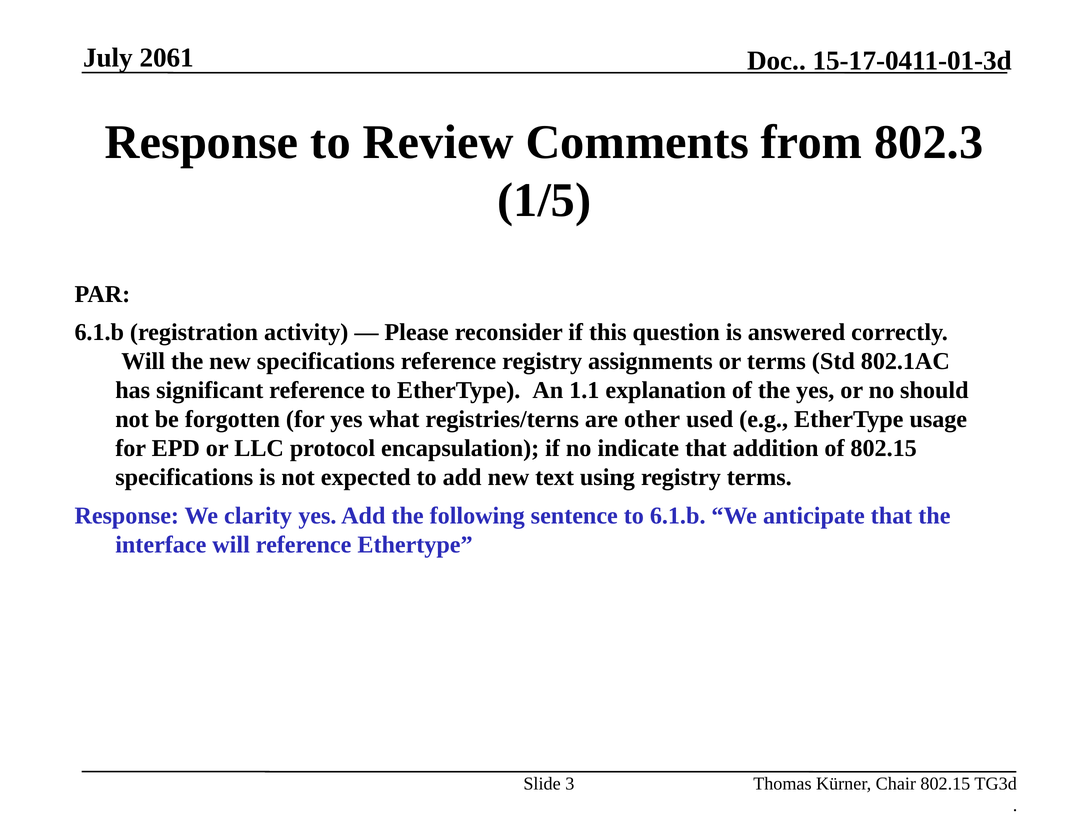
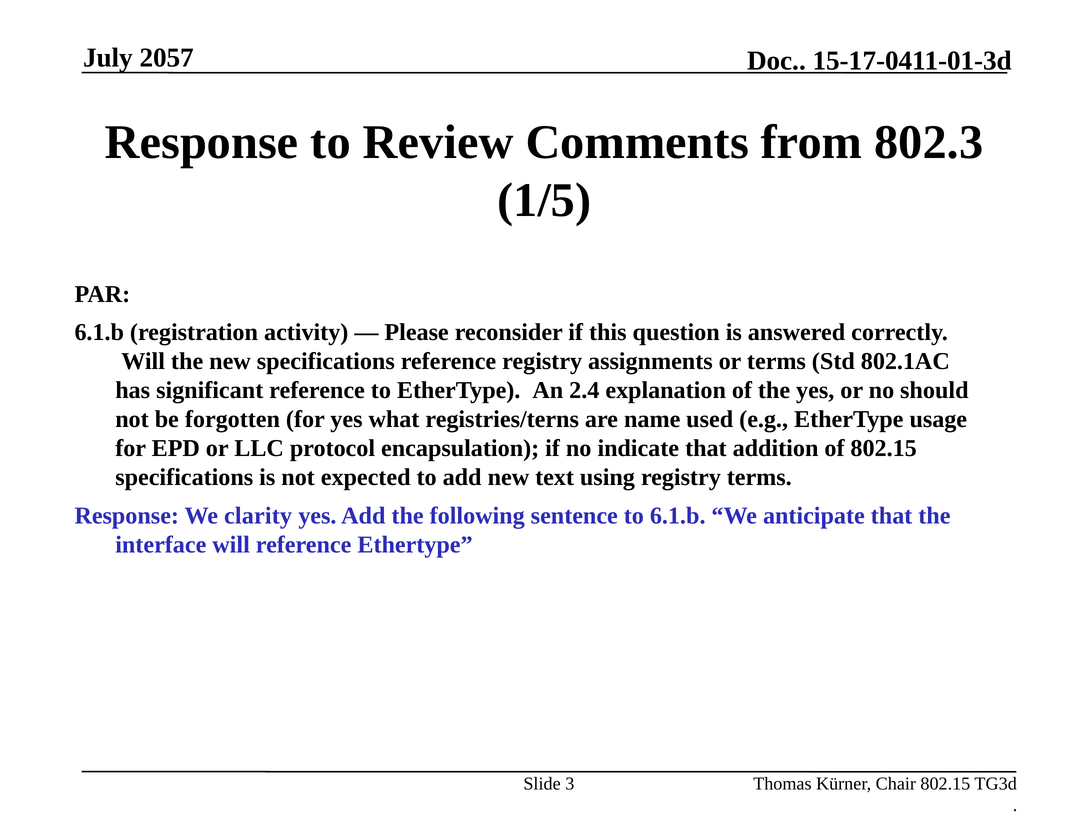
2061: 2061 -> 2057 (167, 58)
1.1: 1.1 -> 2.4 (584, 390)
other: other -> name (652, 419)
